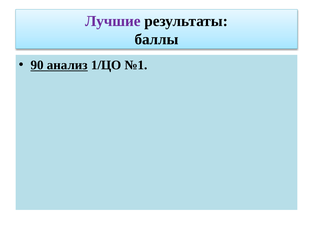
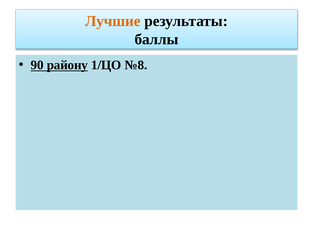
Лучшие colour: purple -> orange (113, 21)
анализ: анализ -> району (67, 65)
№1: №1 -> №8 (136, 65)
